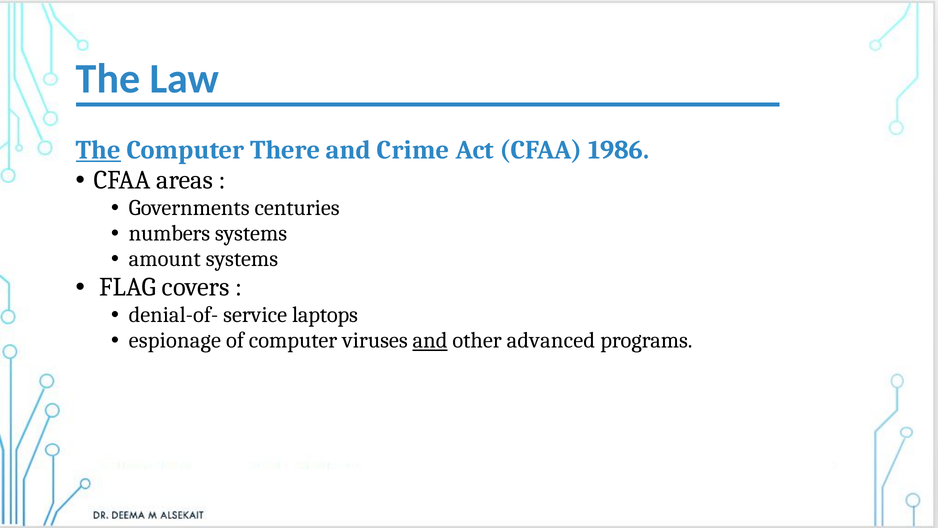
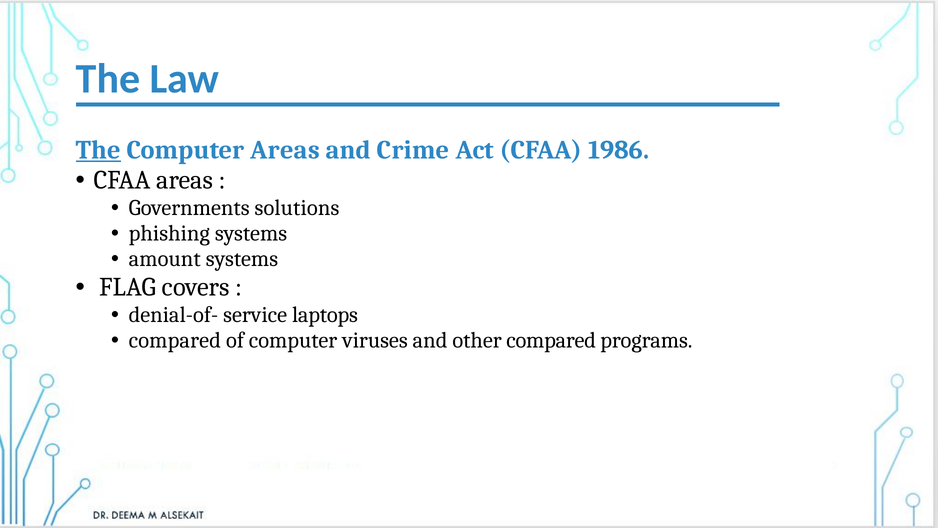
Computer There: There -> Areas (285, 150)
centuries: centuries -> solutions (297, 208)
numbers: numbers -> phishing (169, 233)
espionage: espionage -> compared (175, 340)
and underline: present -> none (430, 340)
other advanced: advanced -> compared (551, 340)
